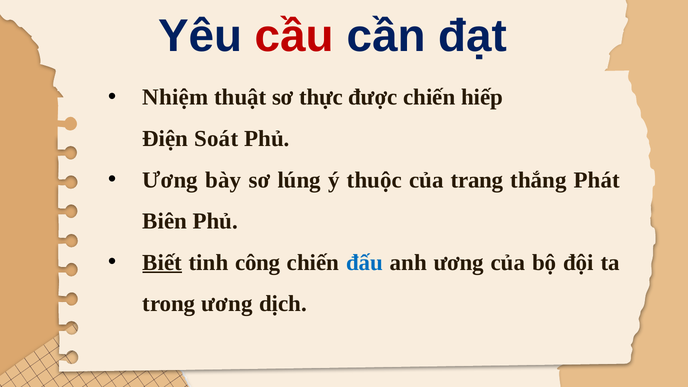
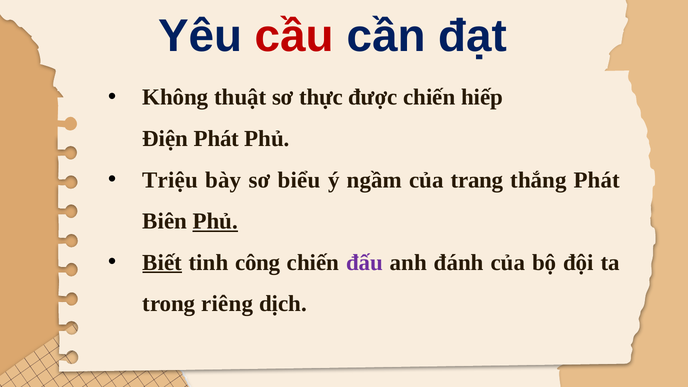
Nhiệm: Nhiệm -> Không (175, 97)
Điện Soát: Soát -> Phát (216, 139)
Ương: Ương -> Triệu (170, 180)
lúng: lúng -> biểu (299, 180)
thuộc: thuộc -> ngầm (374, 180)
Phủ underline: none -> present (215, 221)
đấu colour: blue -> purple (364, 263)
anh ương: ương -> đánh (459, 263)
trong ương: ương -> riêng (227, 304)
